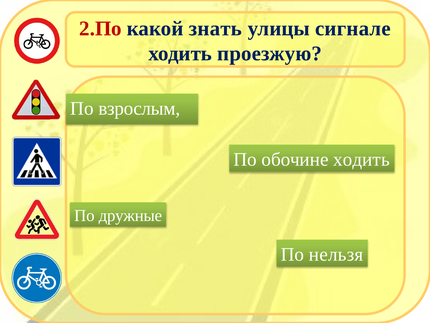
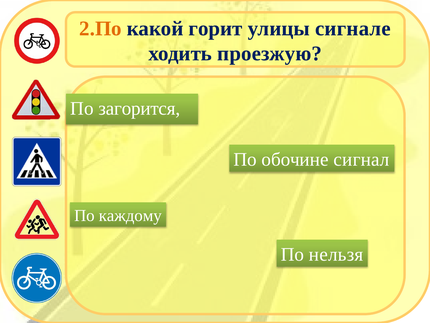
2.По colour: red -> orange (101, 28)
знать: знать -> горит (216, 28)
взрослым: взрослым -> загорится (139, 109)
обочине ходить: ходить -> сигнал (361, 159)
дружные: дружные -> каждому (130, 215)
